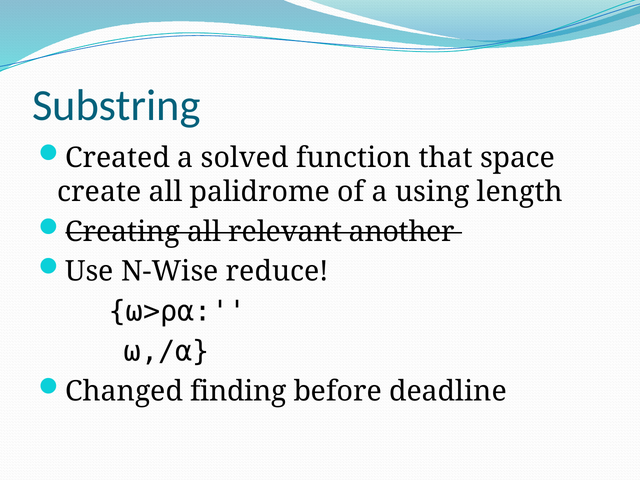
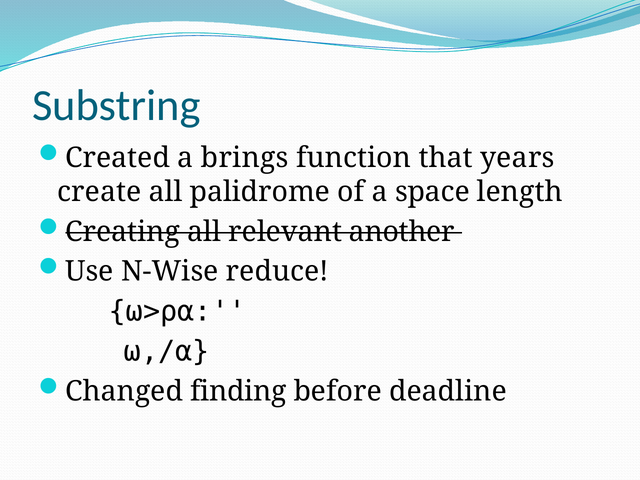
solved: solved -> brings (245, 158)
space: space -> years (517, 158)
using: using -> space (432, 192)
